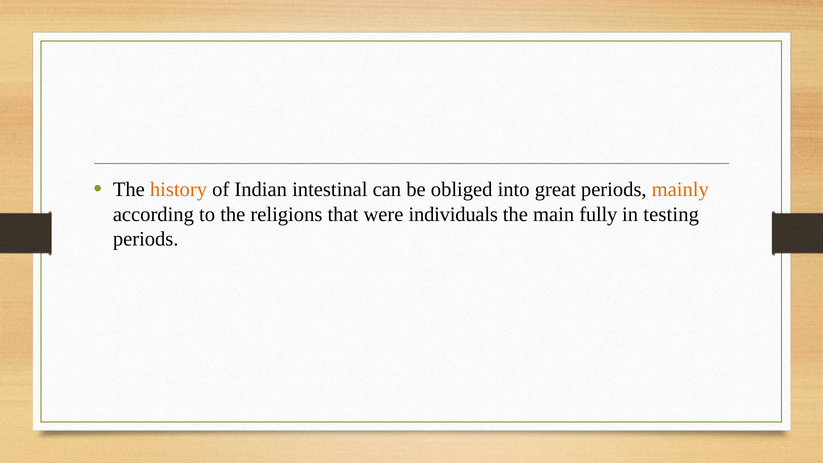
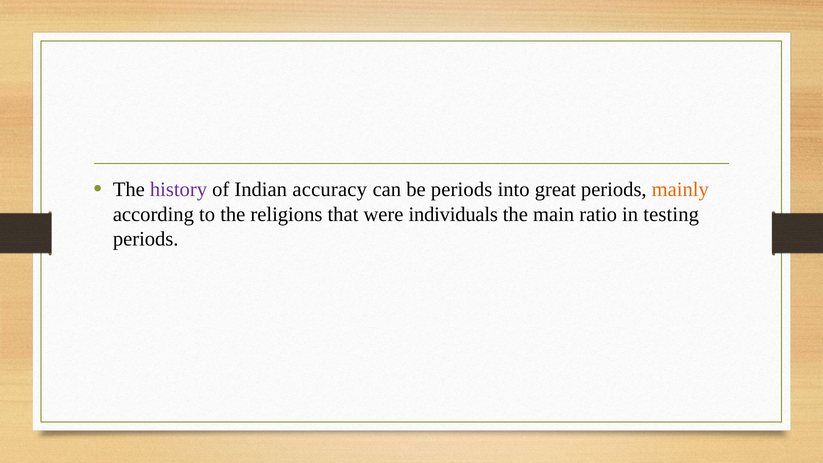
history colour: orange -> purple (178, 189)
intestinal: intestinal -> accuracy (330, 189)
be obliged: obliged -> periods (462, 189)
fully: fully -> ratio (598, 214)
